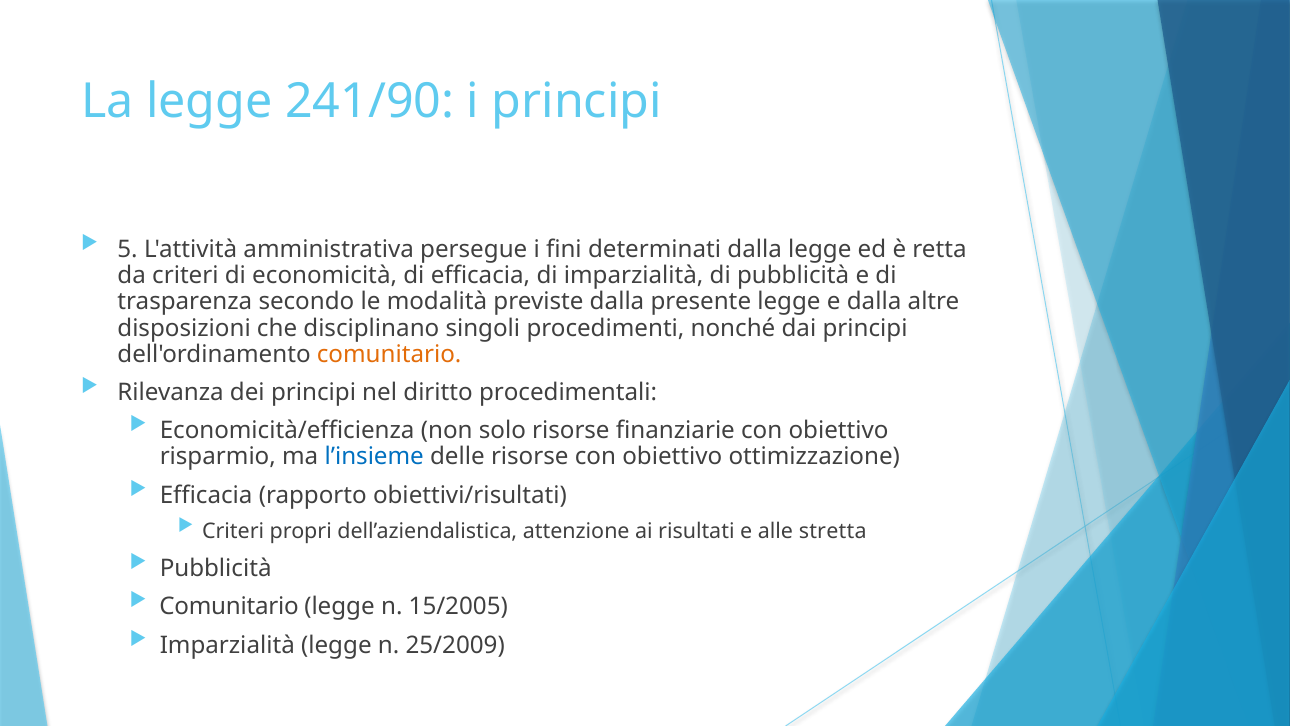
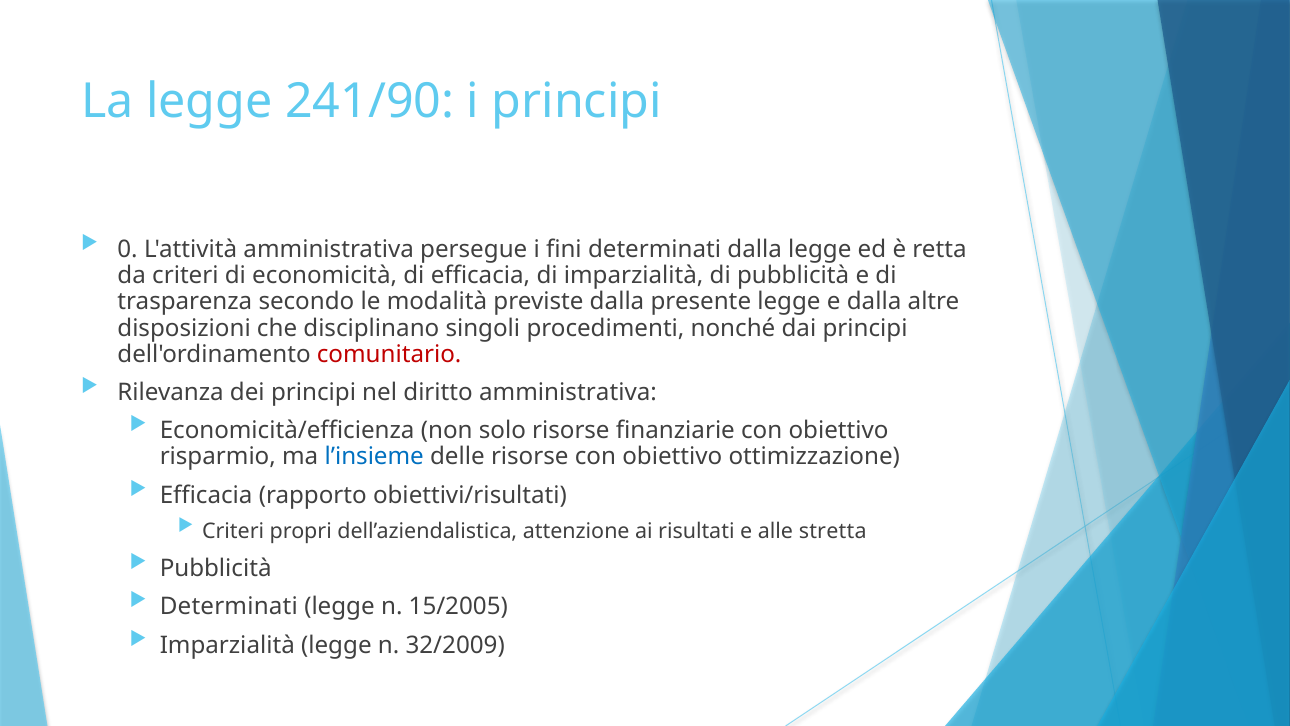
5: 5 -> 0 (128, 250)
comunitario colour: orange -> red (389, 354)
diritto procedimentali: procedimentali -> amministrativa (568, 392)
Comunitario: Comunitario -> Determinati (229, 607)
25/2009: 25/2009 -> 32/2009 (455, 645)
